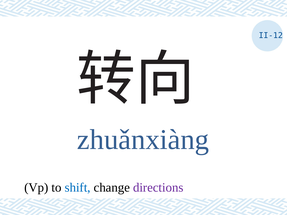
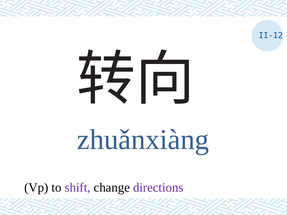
shift colour: blue -> purple (78, 188)
